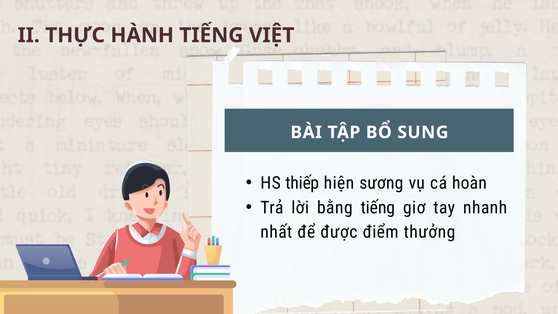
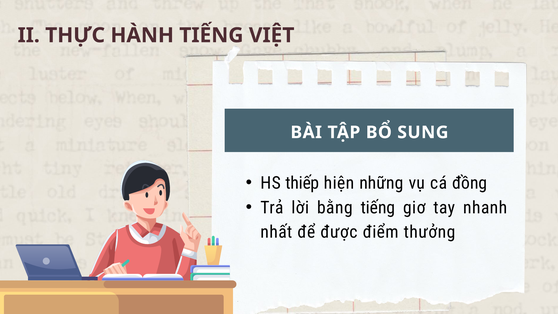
sương: sương -> những (381, 183)
hoàn: hoàn -> đồng (470, 183)
